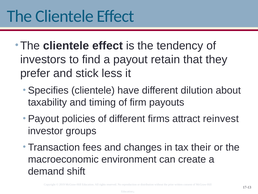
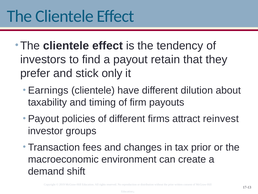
less: less -> only (112, 73)
Specifies: Specifies -> Earnings (48, 90)
tax their: their -> prior (201, 147)
